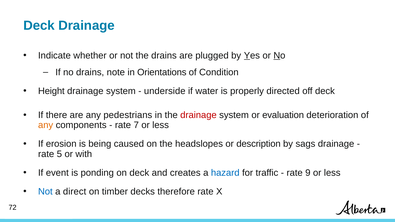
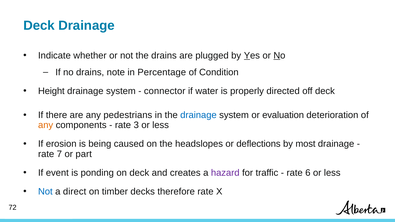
Orientations: Orientations -> Percentage (162, 72)
underside: underside -> connector (165, 91)
drainage colour: red -> blue (198, 115)
7: 7 -> 3 (136, 125)
description: description -> deflections (258, 144)
sags: sags -> most (306, 144)
5: 5 -> 7 (59, 154)
with: with -> part (84, 154)
hazard colour: blue -> purple (225, 173)
9: 9 -> 6 (308, 173)
